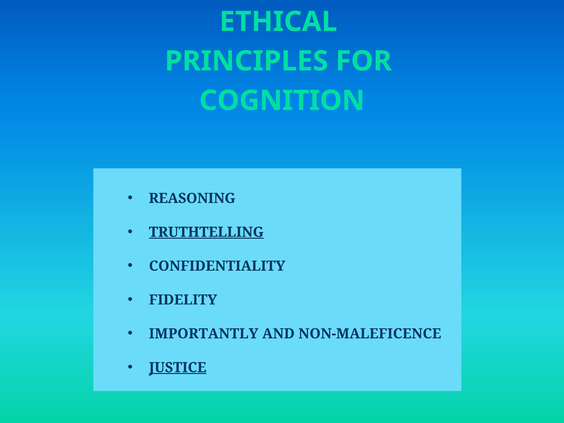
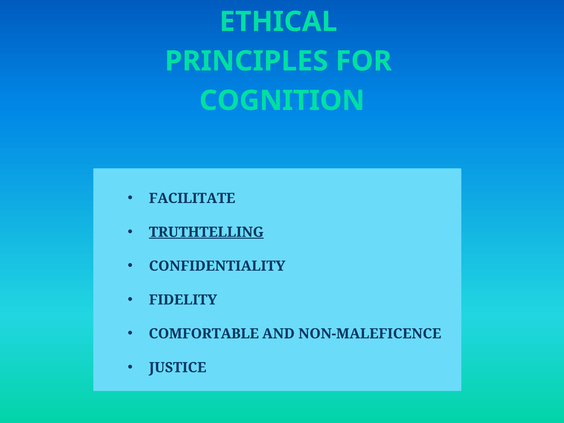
REASONING: REASONING -> FACILITATE (192, 198)
IMPORTANTLY: IMPORTANTLY -> COMFORTABLE (204, 334)
JUSTICE underline: present -> none (178, 368)
